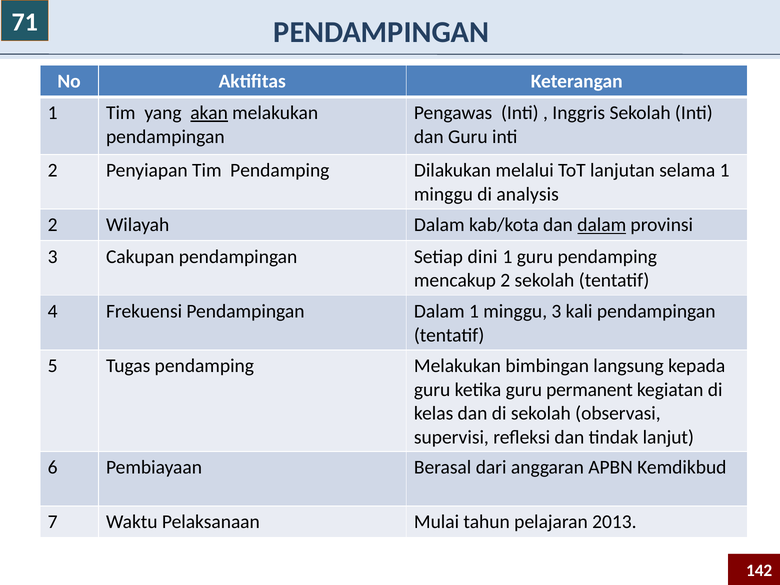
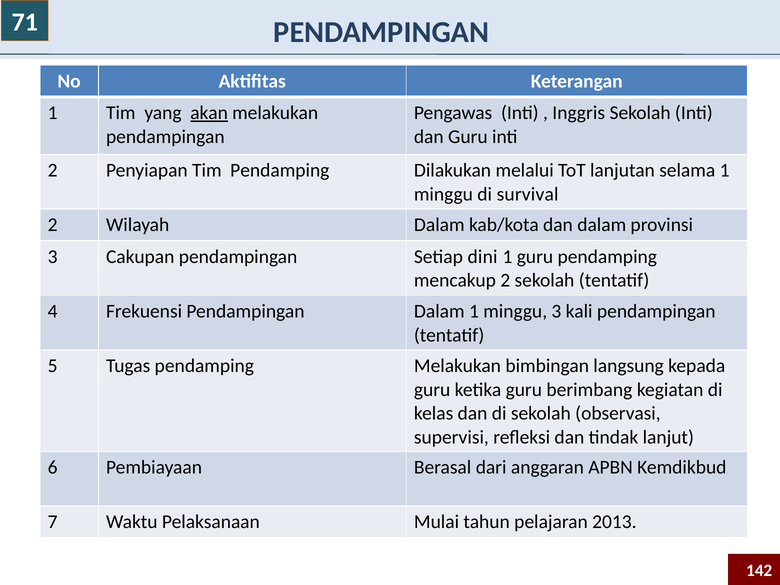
analysis: analysis -> survival (528, 194)
dalam underline: present -> none (602, 225)
permanent: permanent -> berimbang (589, 390)
